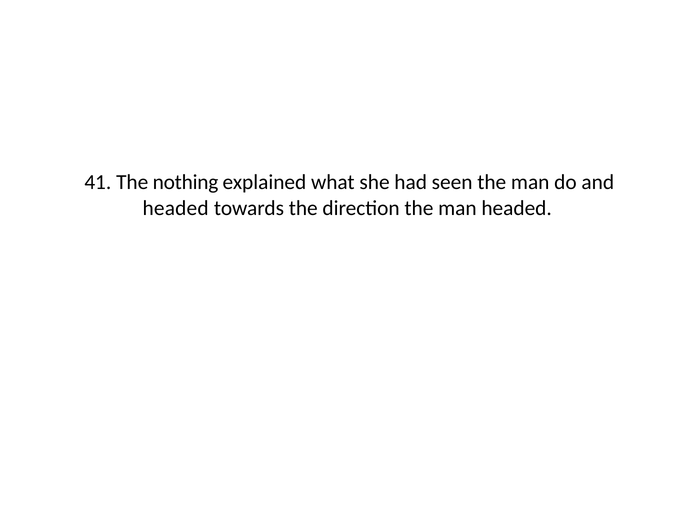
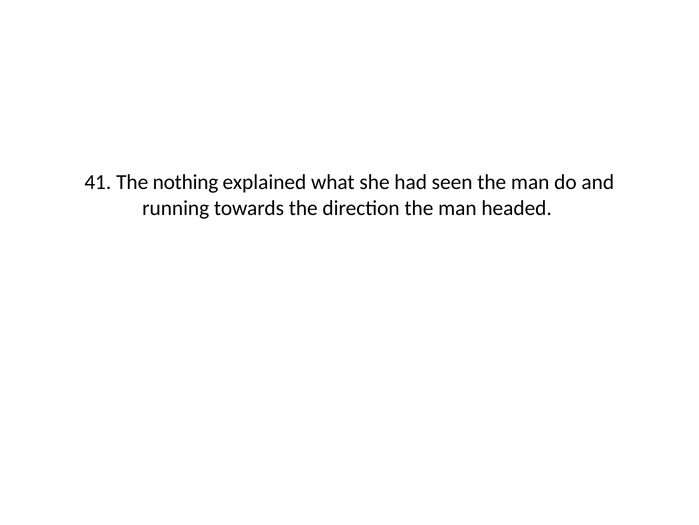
headed: headed -> running (176, 208)
